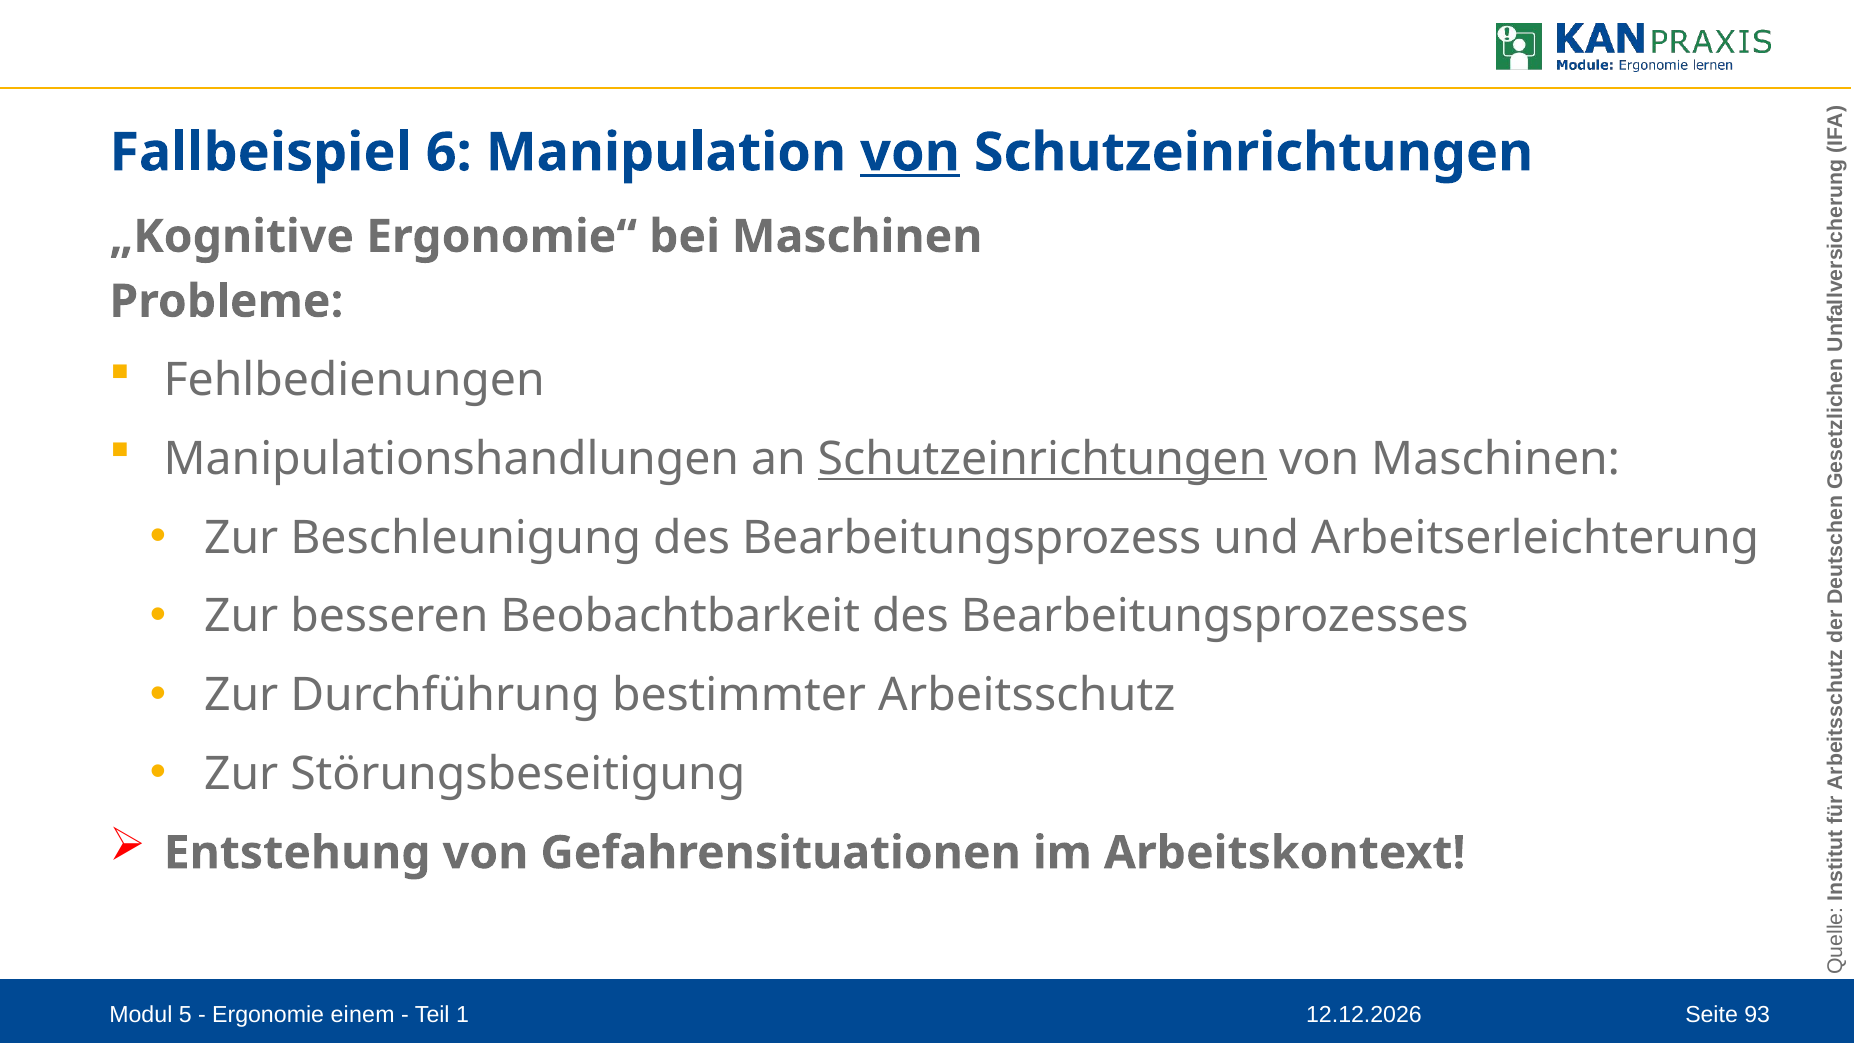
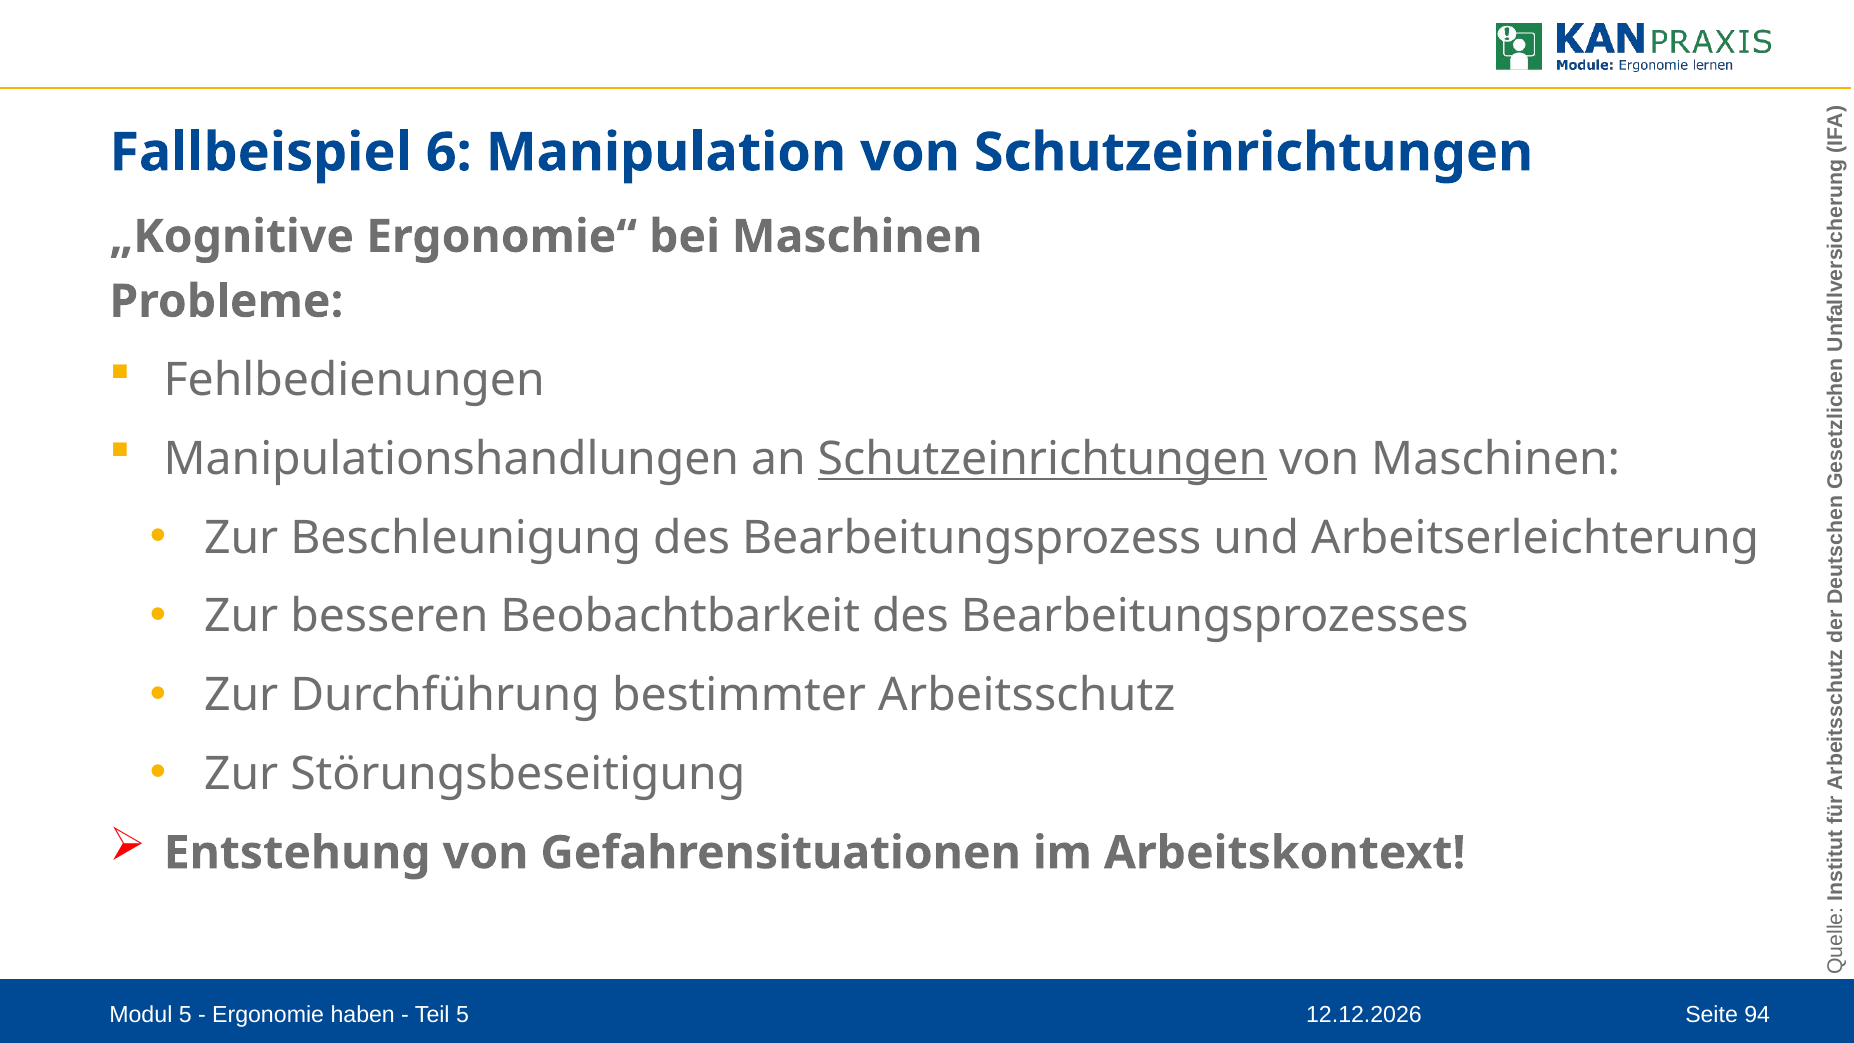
von underline: present -> none (910, 153)
einem: einem -> haben (363, 1015)
Teil 1: 1 -> 5 (462, 1015)
93: 93 -> 94 (1757, 1015)
